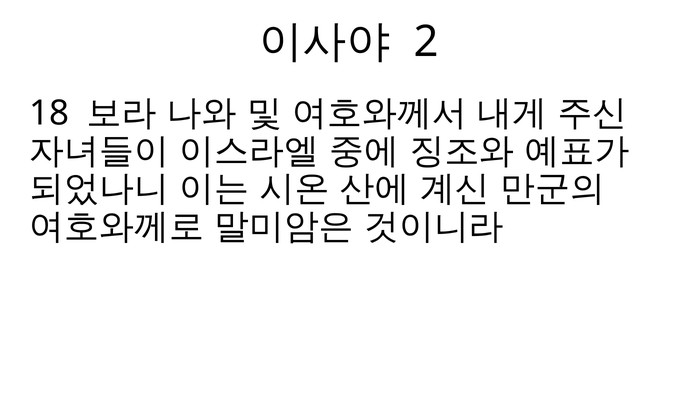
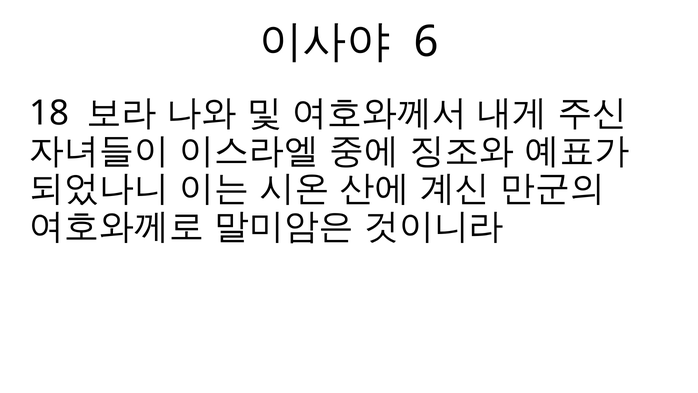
2: 2 -> 6 (426, 42)
